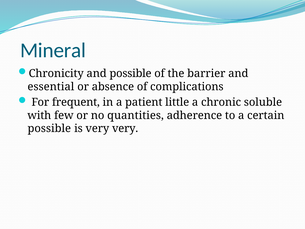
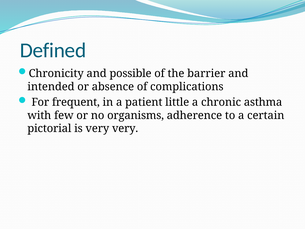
Mineral: Mineral -> Defined (53, 50)
essential: essential -> intended (51, 87)
soluble: soluble -> asthma (263, 102)
quantities: quantities -> organisms (136, 115)
possible: possible -> pictorial (49, 128)
